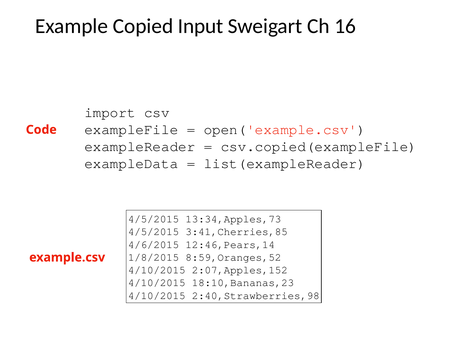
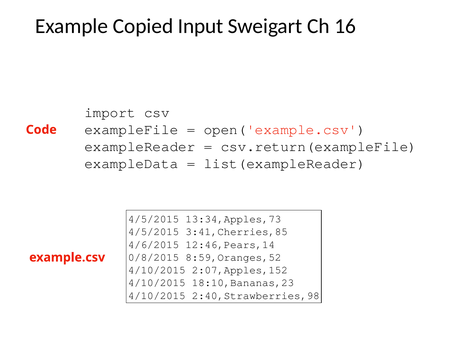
csv.copied(exampleFile: csv.copied(exampleFile -> csv.return(exampleFile (319, 147)
1/8/2015: 1/8/2015 -> 0/8/2015 (154, 258)
